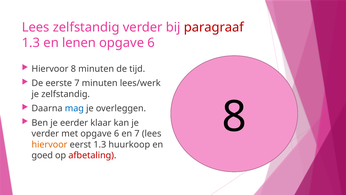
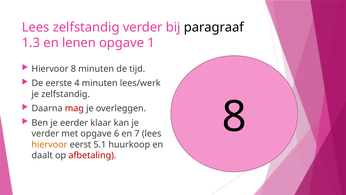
paragraaf colour: red -> black (214, 27)
6: 6 -> 1 (151, 43)
eerste 7: 7 -> 4 (77, 83)
mag colour: blue -> red (74, 108)
eerst 1.3: 1.3 -> 5.1 (100, 144)
goed: goed -> daalt (42, 155)
